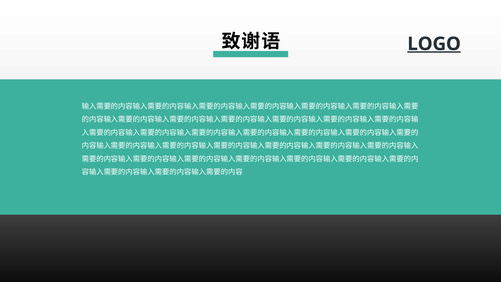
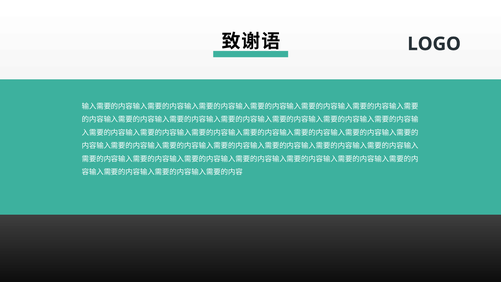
LOGO underline: present -> none (434, 44)
